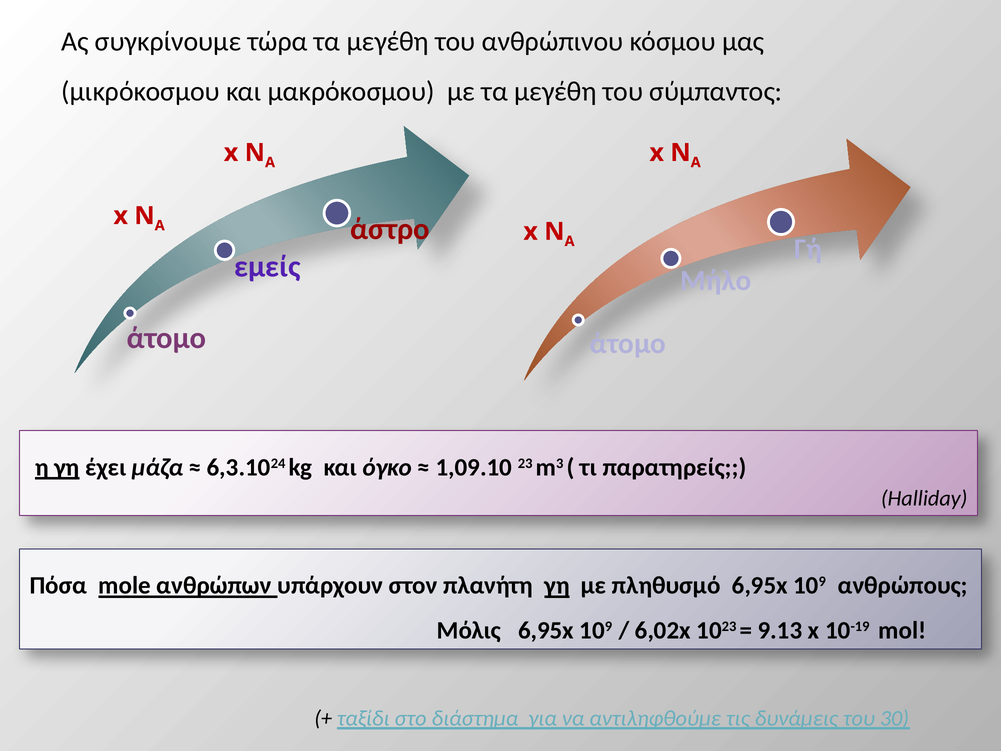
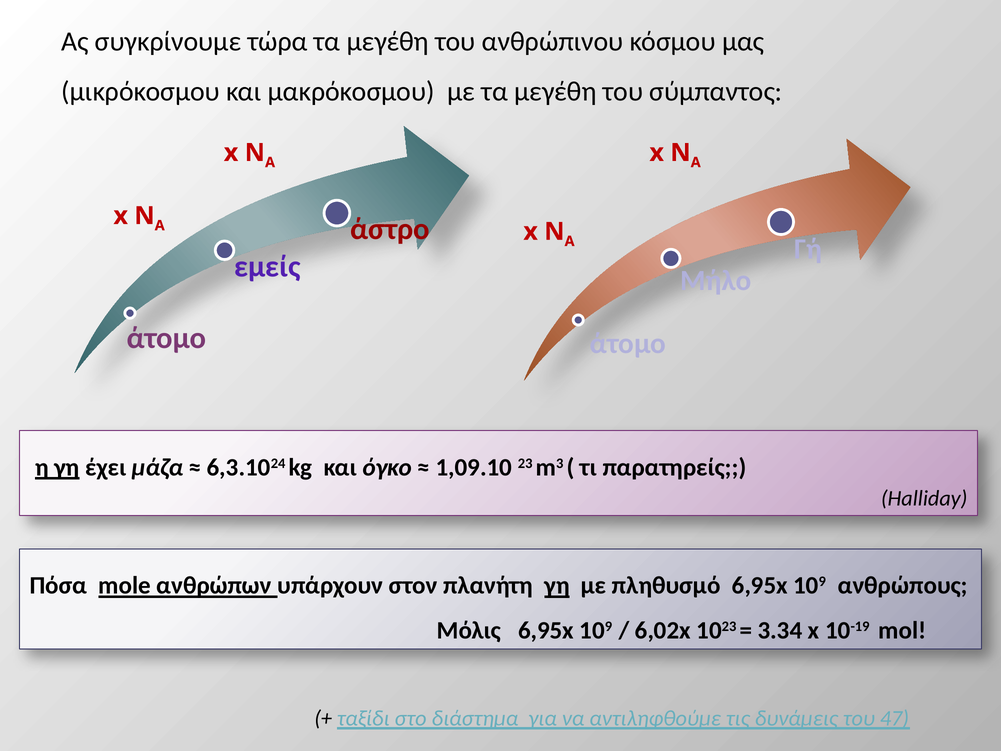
9.13: 9.13 -> 3.34 (780, 630)
30: 30 -> 47 (894, 718)
